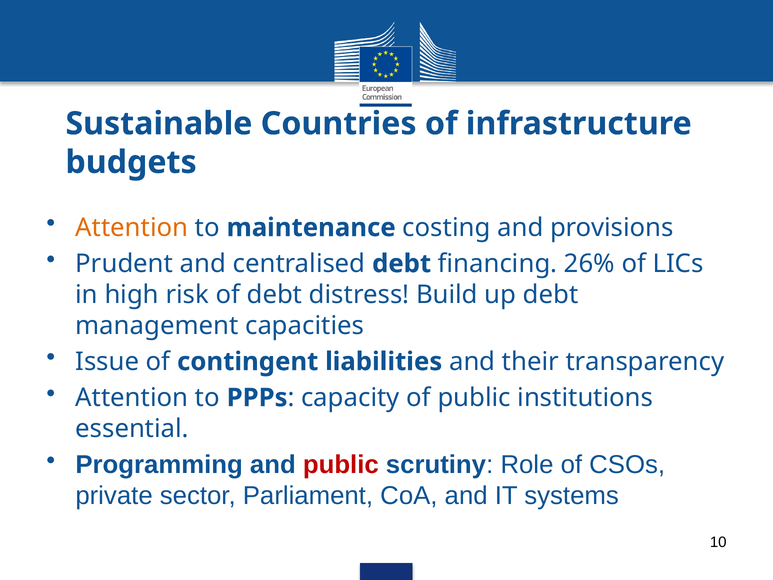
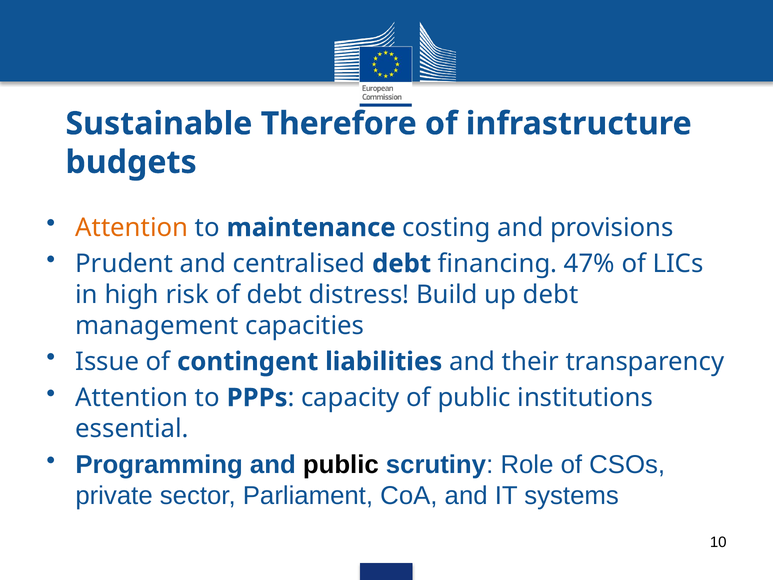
Countries: Countries -> Therefore (339, 124)
26%: 26% -> 47% (589, 264)
public colour: red -> black (341, 465)
